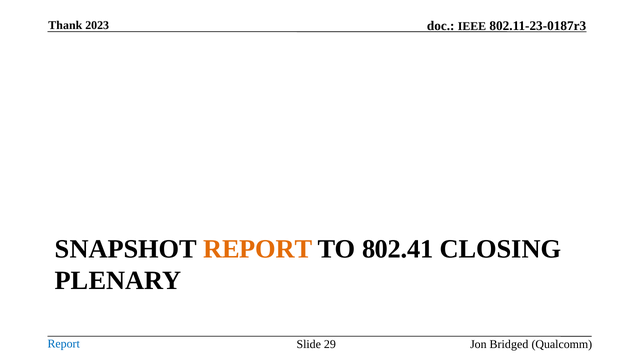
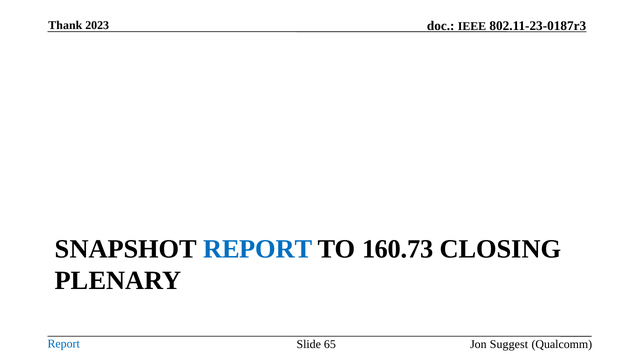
REPORT colour: orange -> blue (258, 249)
802.41: 802.41 -> 160.73 (398, 249)
29: 29 -> 65 (330, 345)
Bridged: Bridged -> Suggest (509, 345)
